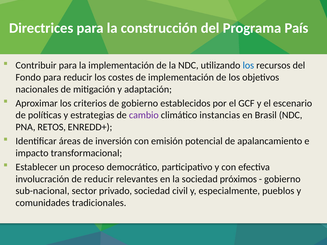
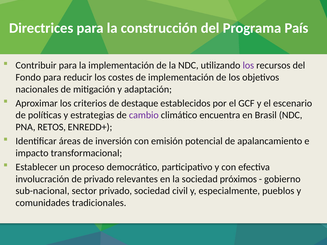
los colour: blue -> purple (248, 65)
de gobierno: gobierno -> destaque (140, 103)
instancias: instancias -> encuentra (220, 115)
de reducir: reducir -> privado (99, 179)
